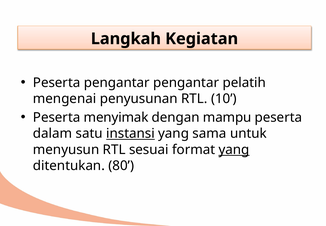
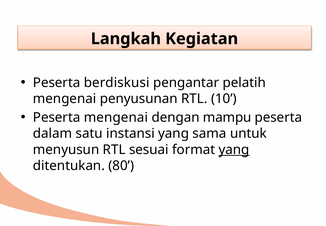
Peserta pengantar: pengantar -> berdiskusi (117, 83)
Peserta menyimak: menyimak -> mengenai (116, 117)
instansi underline: present -> none (130, 133)
